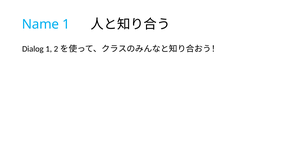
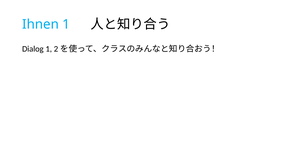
Name: Name -> Ihnen (40, 24)
